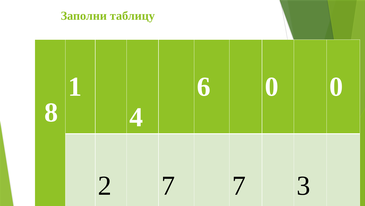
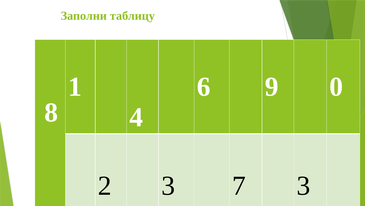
6 0: 0 -> 9 (272, 87)
2 7: 7 -> 3 (168, 185)
